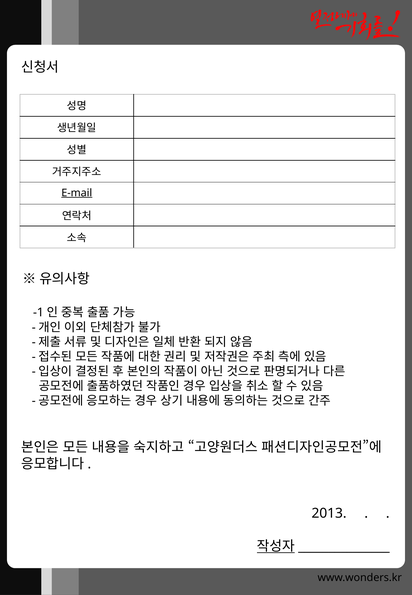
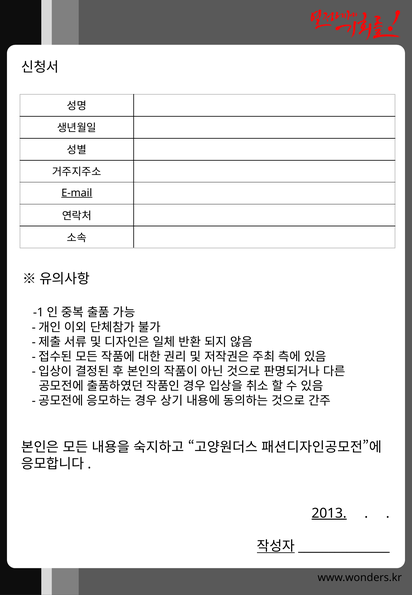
2013 underline: none -> present (329, 513)
